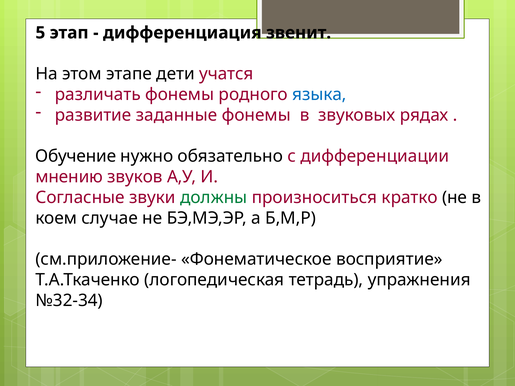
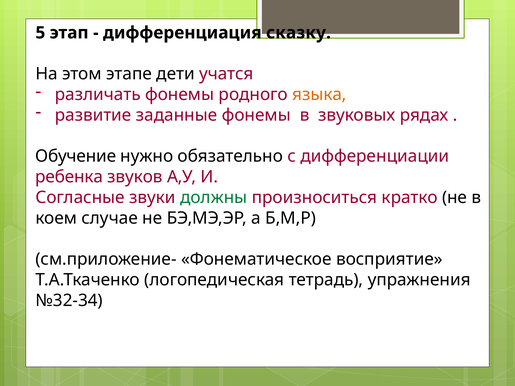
звенит: звенит -> сказку (298, 33)
языка colour: blue -> orange (319, 95)
мнению: мнению -> ребенка (69, 177)
